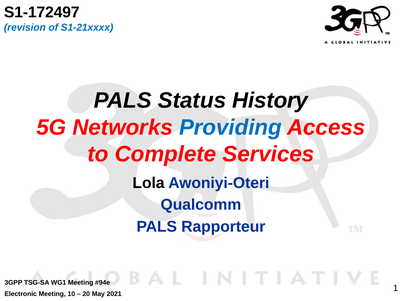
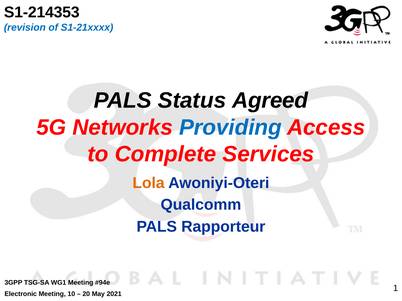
S1-172497: S1-172497 -> S1-214353 (42, 12)
History: History -> Agreed (270, 101)
Lola colour: black -> orange (149, 183)
